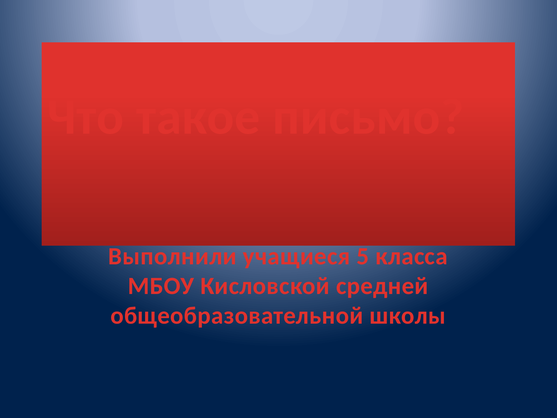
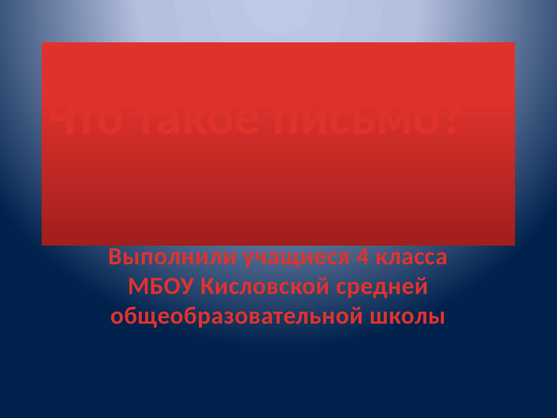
5: 5 -> 4 (363, 256)
